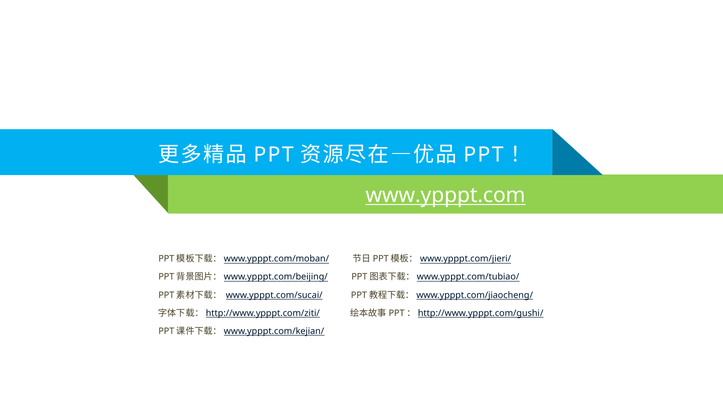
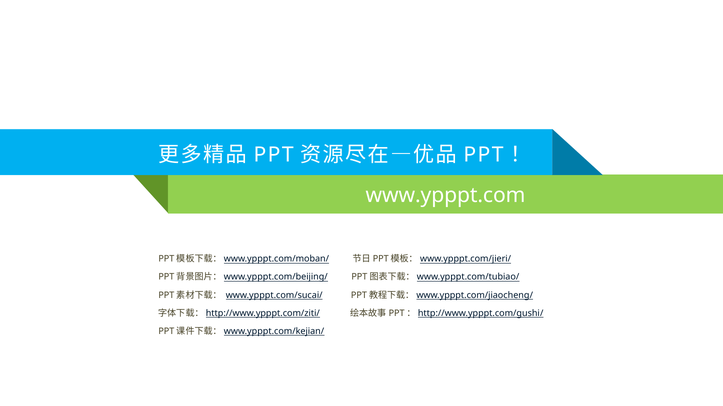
www.ypppt.com underline: present -> none (445, 196)
